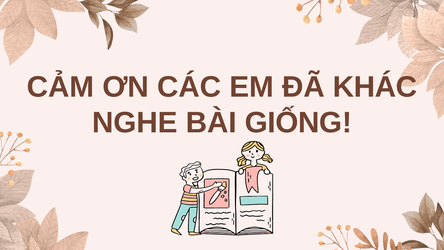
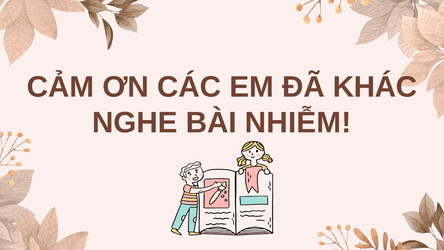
GIỐNG: GIỐNG -> NHIỄM (298, 123)
